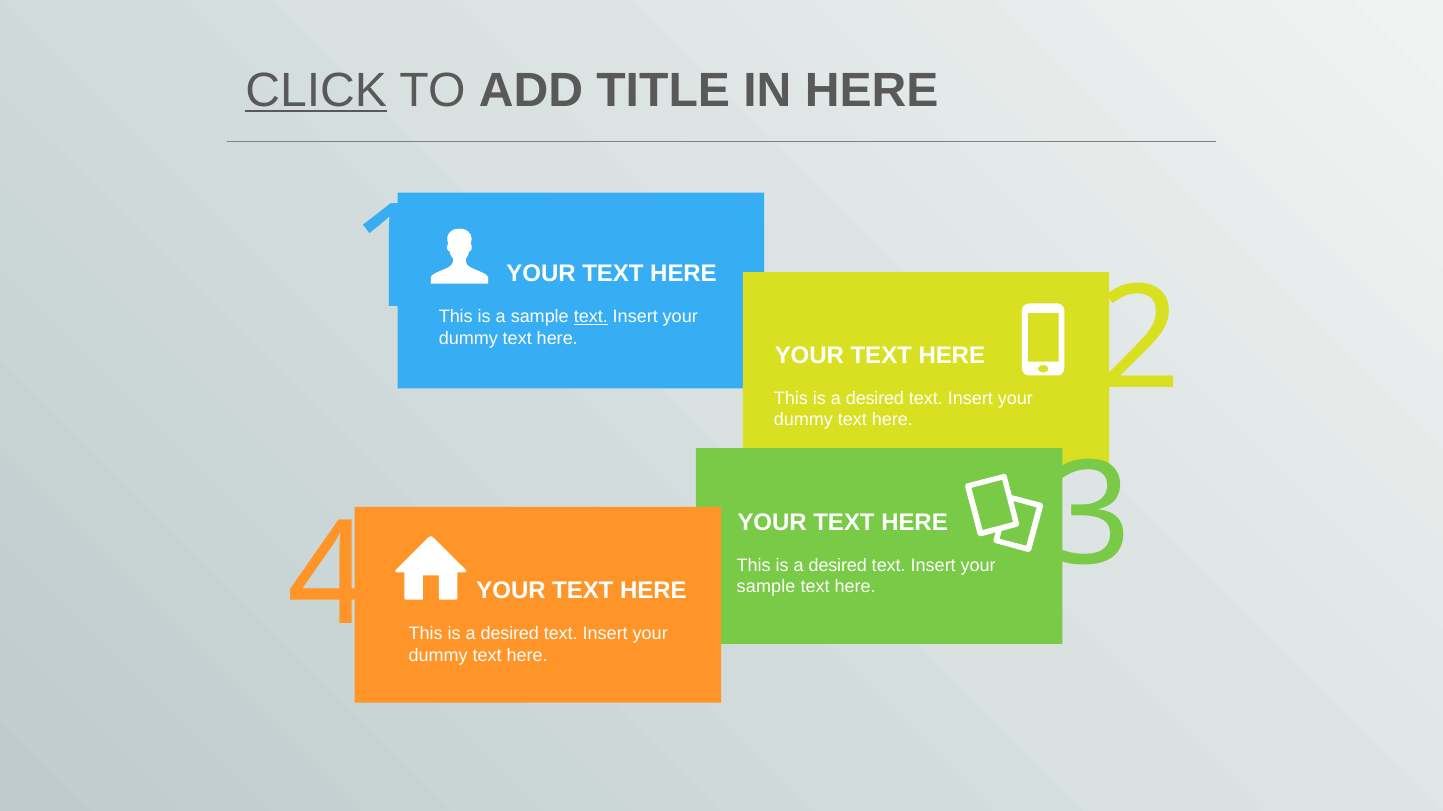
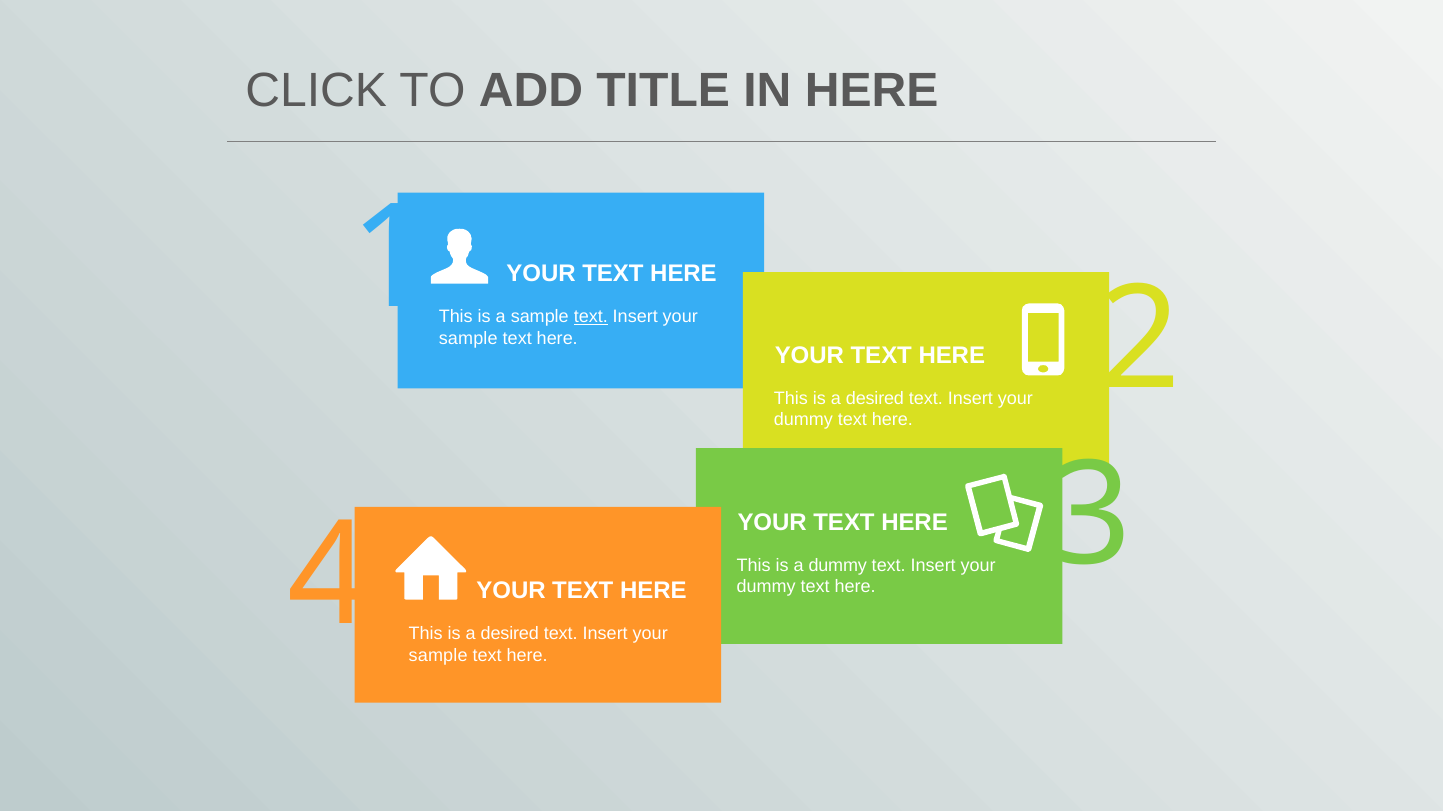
CLICK underline: present -> none (316, 90)
dummy: dummy -> sample (468, 339)
desired: desired -> dummy (838, 566)
sample: sample -> dummy (766, 587)
dummy: dummy -> sample (438, 656)
